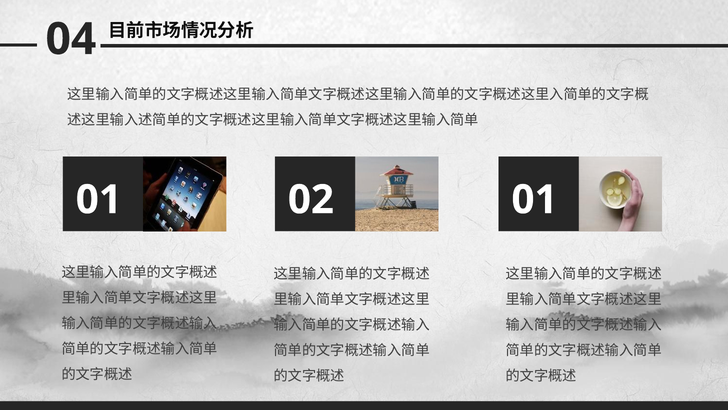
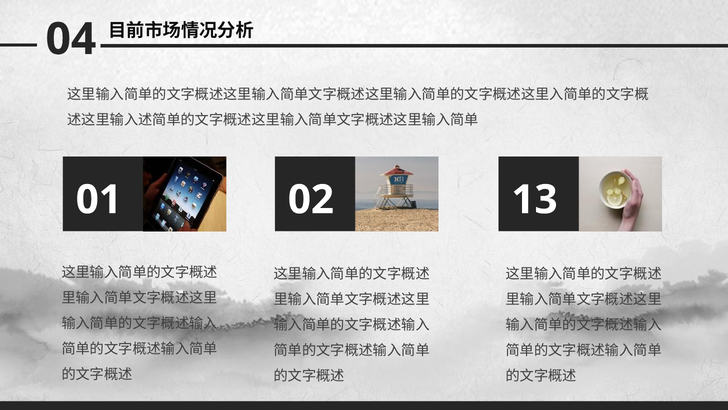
02 01: 01 -> 13 (535, 200)
